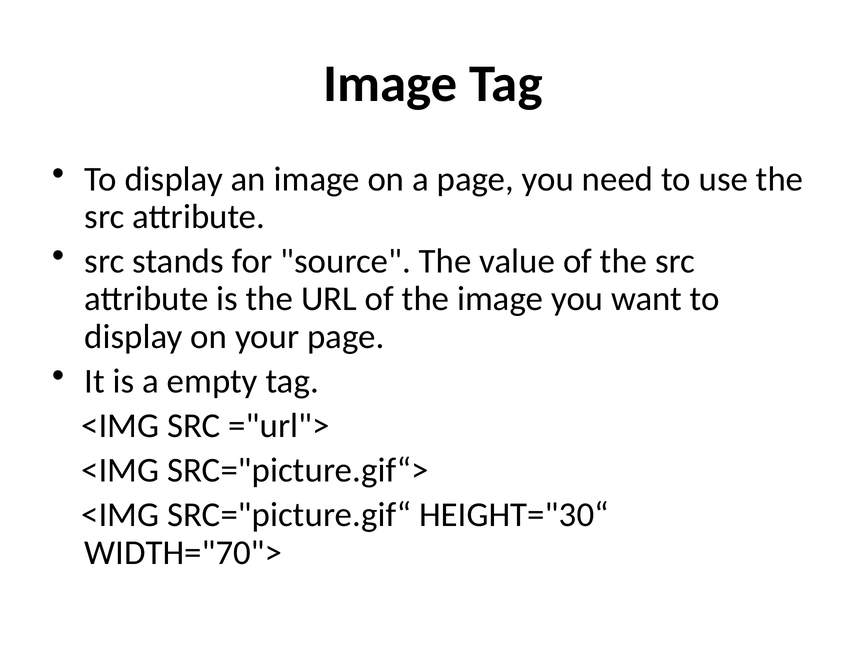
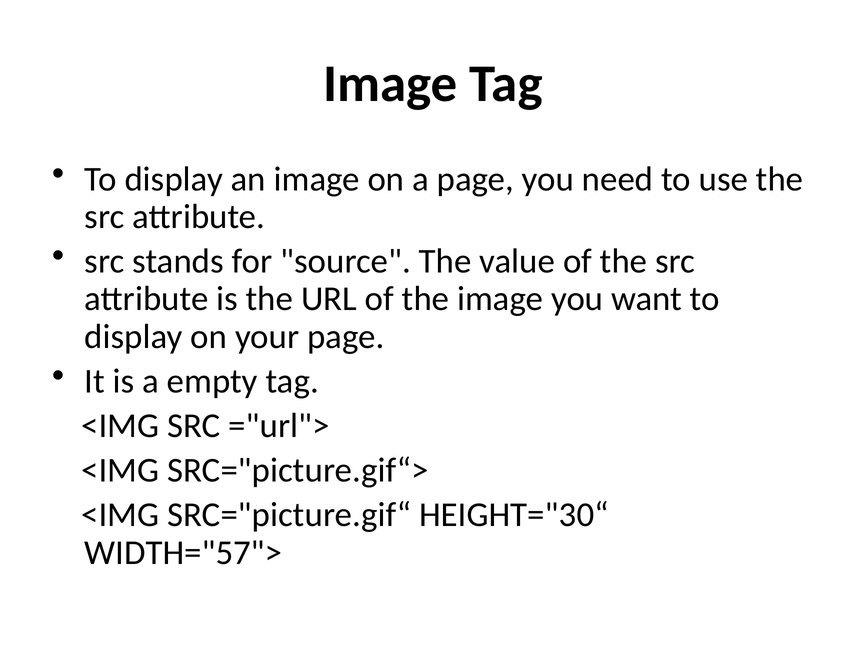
WIDTH="70">: WIDTH="70"> -> WIDTH="57"> (183, 553)
